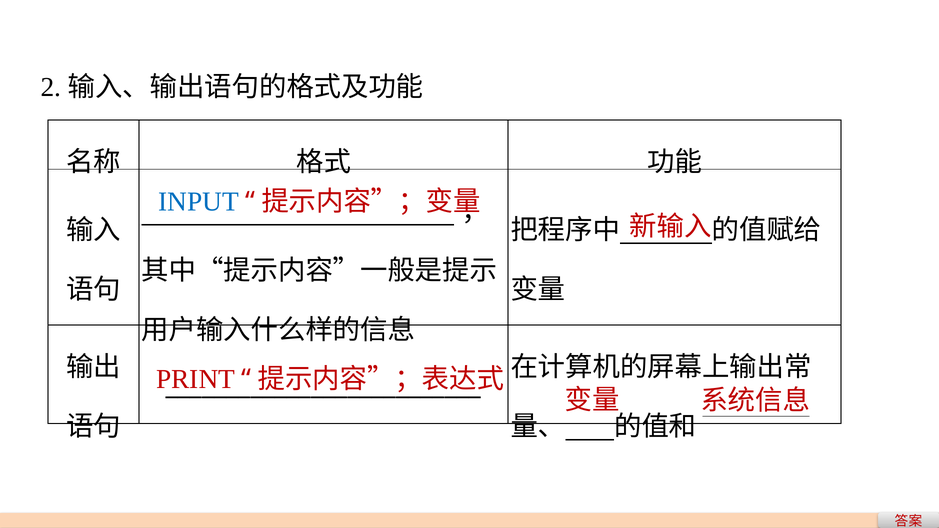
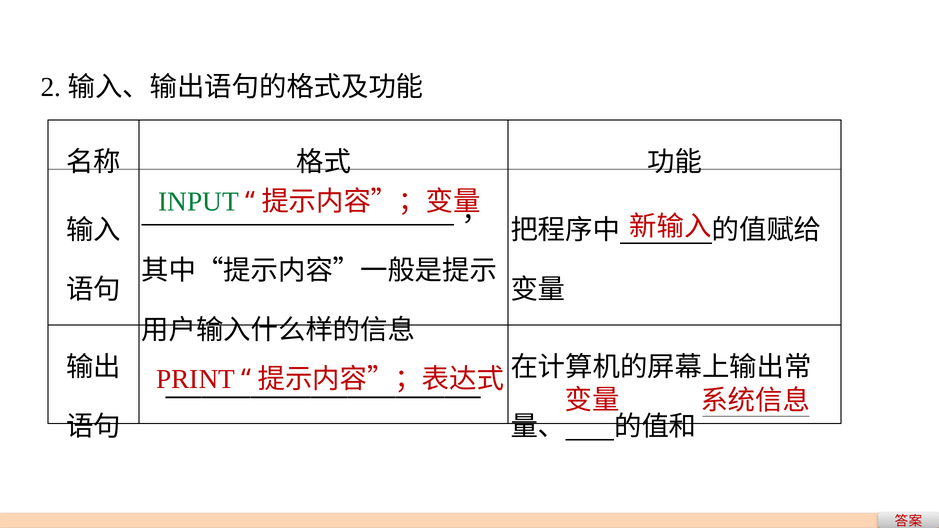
INPUT colour: blue -> green (199, 202)
